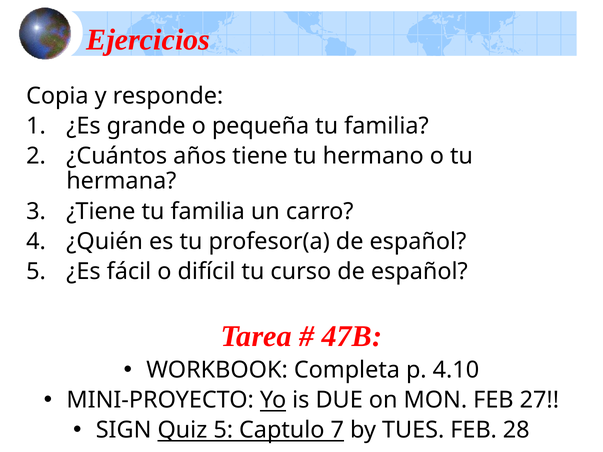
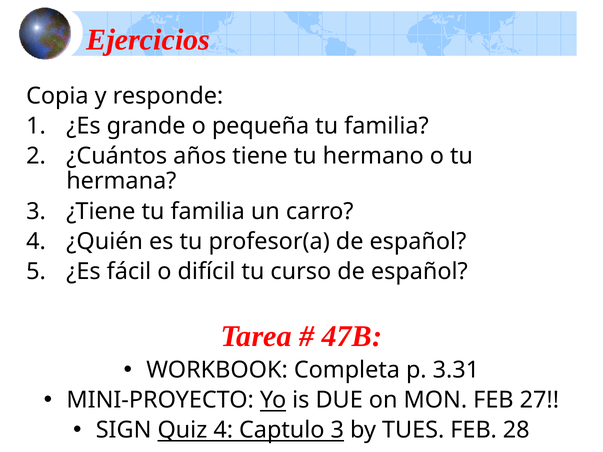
4.10: 4.10 -> 3.31 (456, 370)
Quiz 5: 5 -> 4 (223, 430)
Captulo 7: 7 -> 3 (337, 430)
